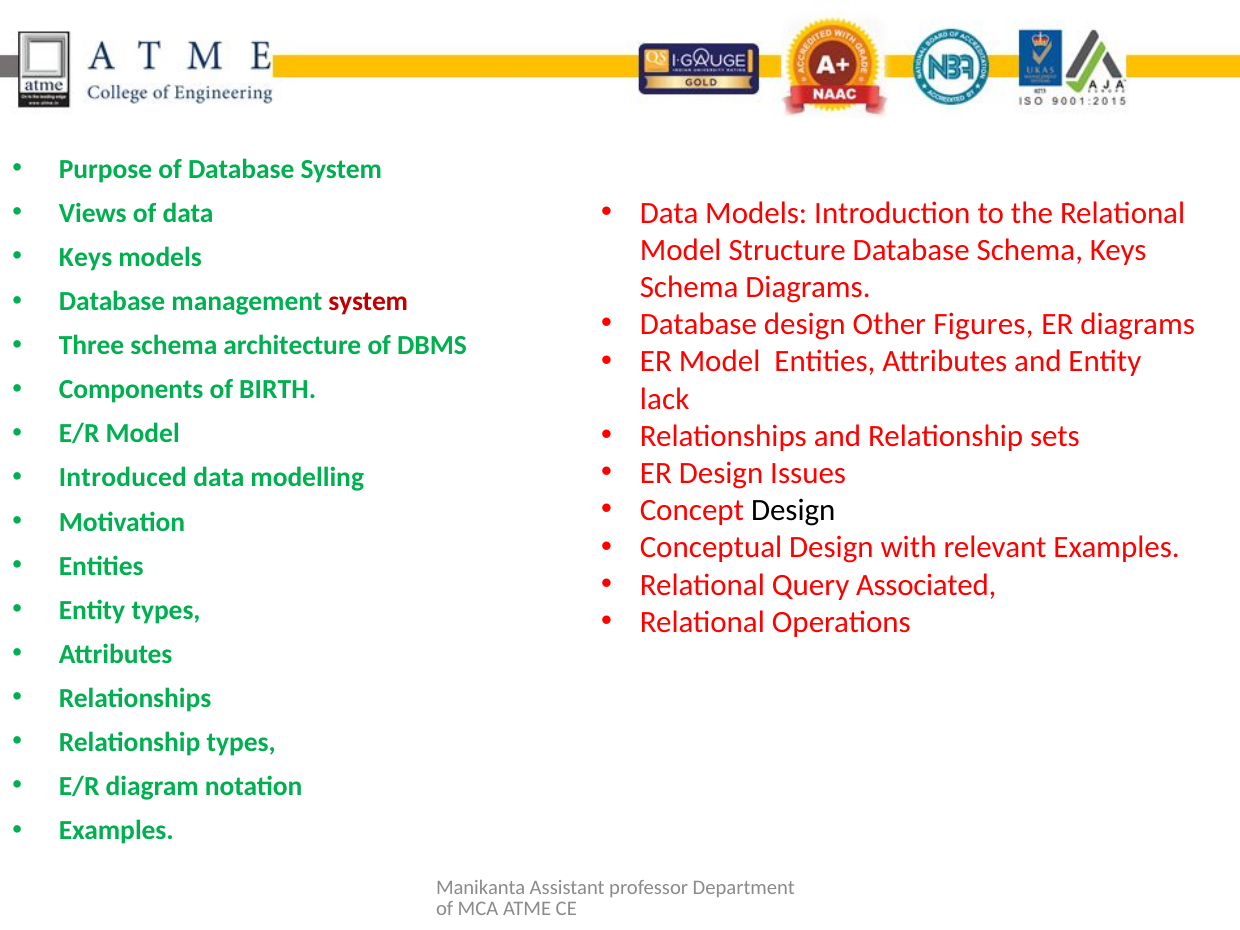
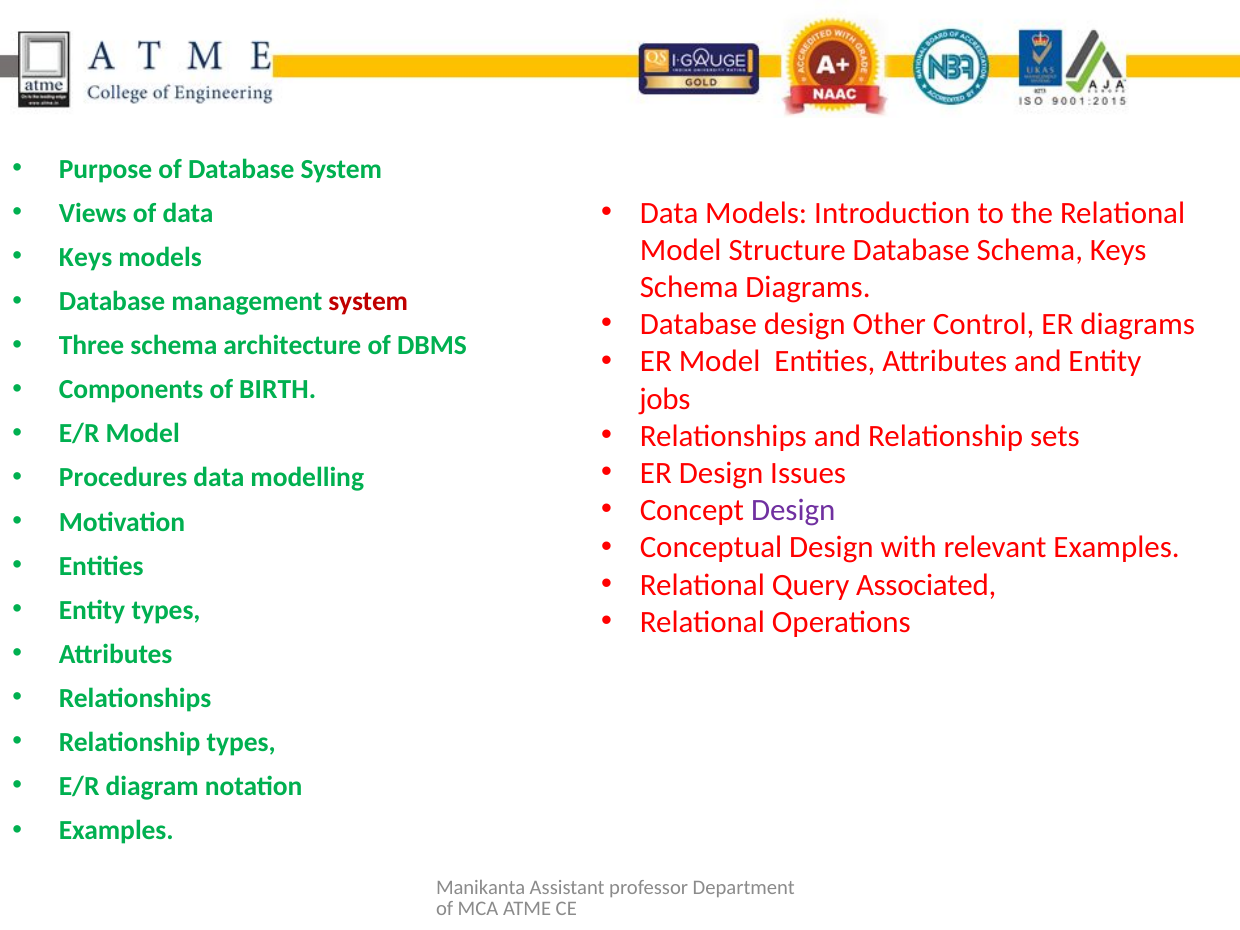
Figures: Figures -> Control (984, 324)
lack: lack -> jobs (665, 399)
Introduced: Introduced -> Procedures (123, 478)
Design colour: black -> purple (793, 510)
